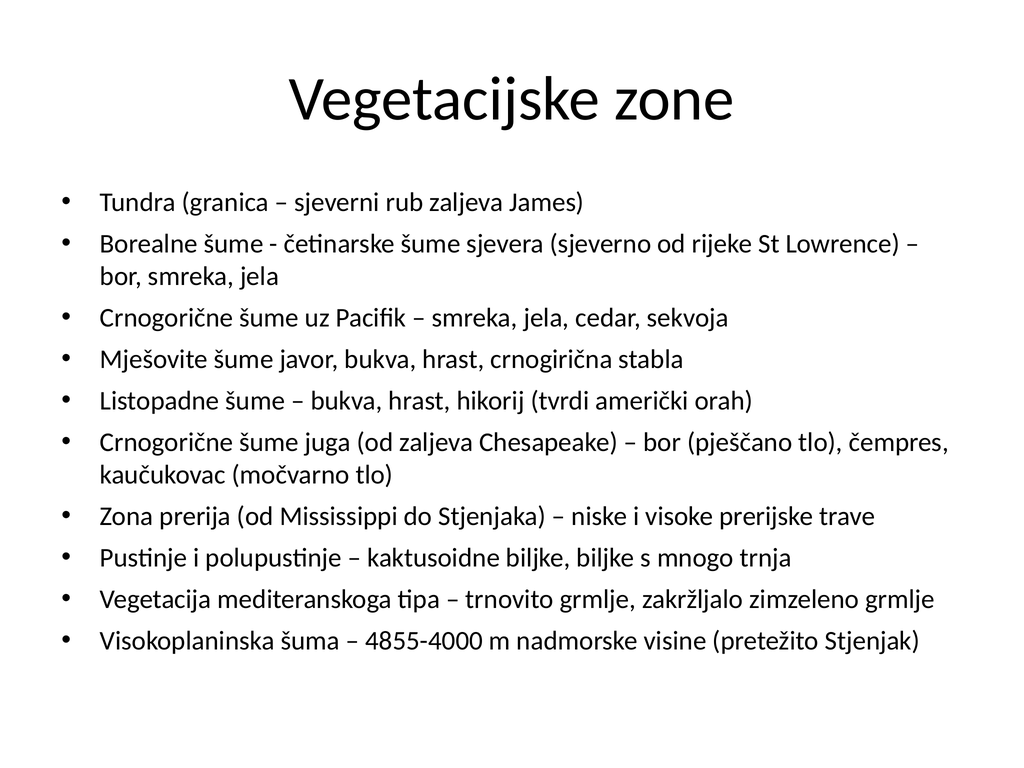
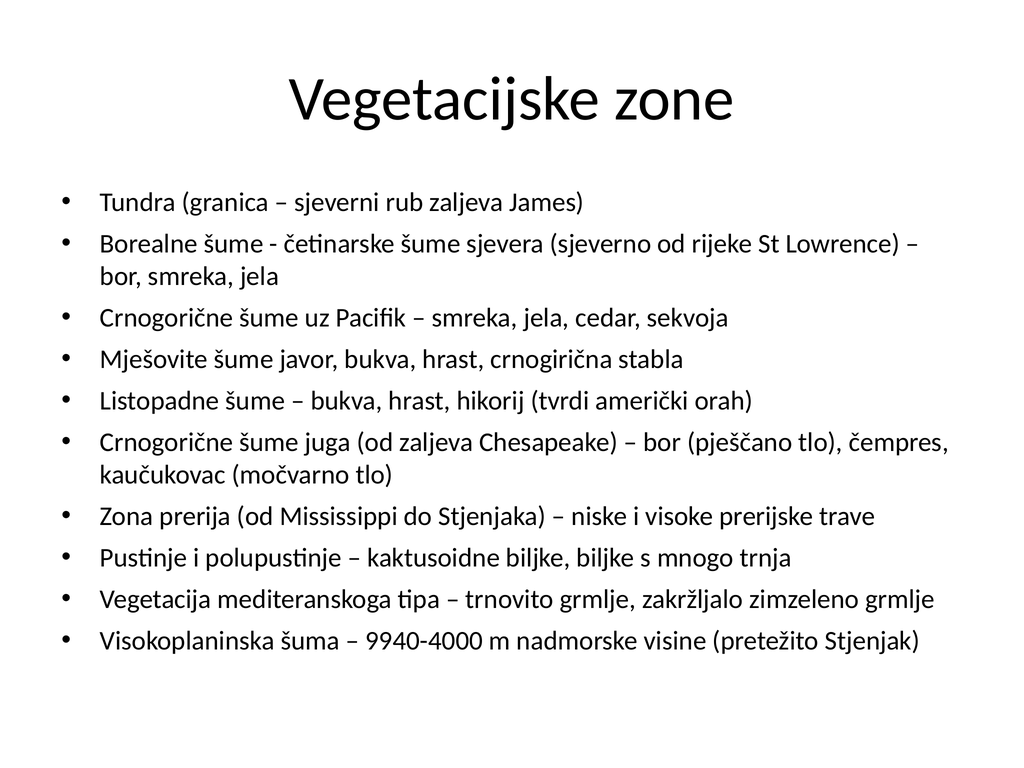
4855-4000: 4855-4000 -> 9940-4000 (424, 641)
